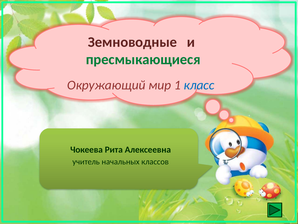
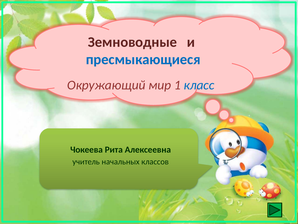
пресмыкающиеся colour: green -> blue (143, 59)
